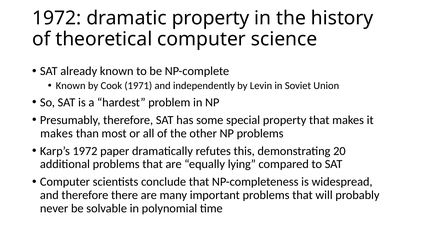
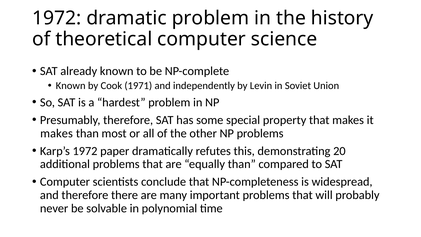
dramatic property: property -> problem (210, 18)
equally lying: lying -> than (242, 164)
